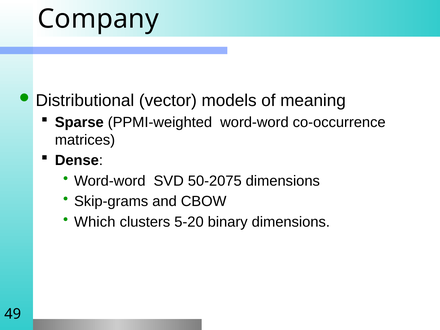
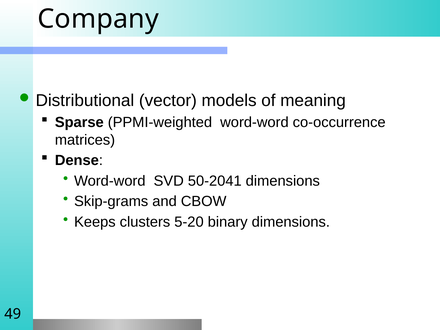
50-2075: 50-2075 -> 50-2041 (215, 181)
Which: Which -> Keeps (95, 222)
